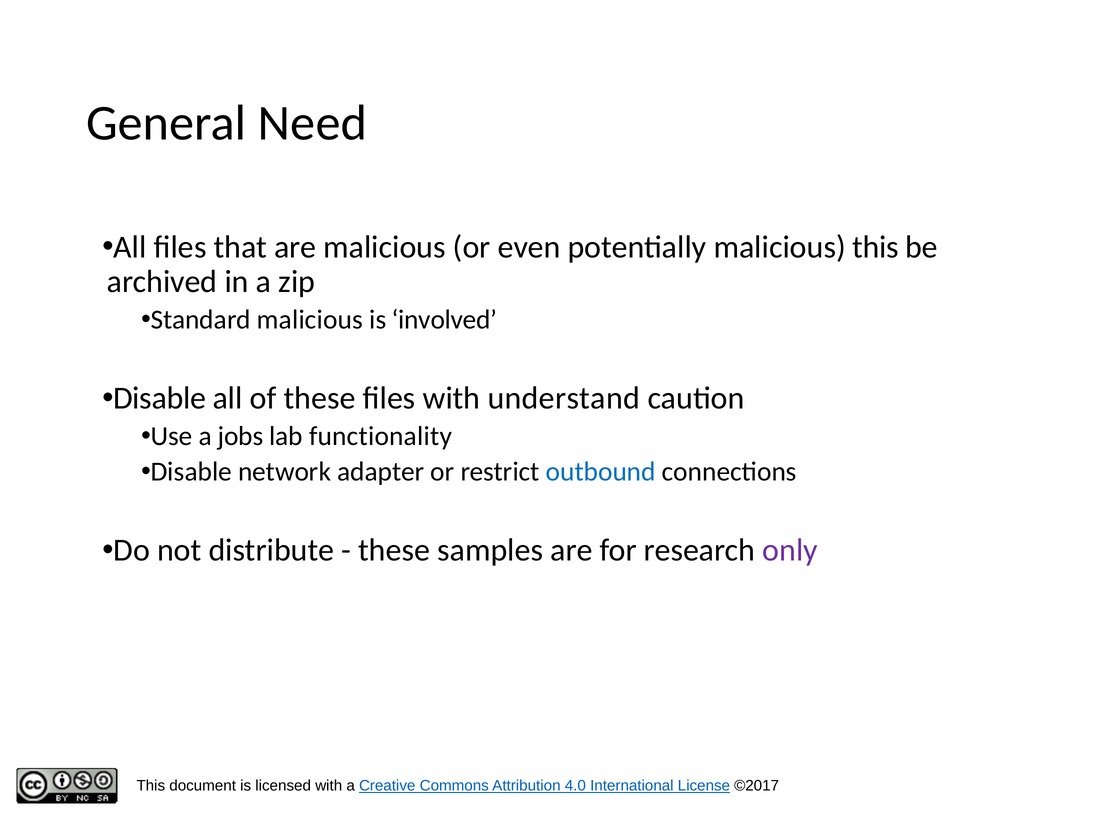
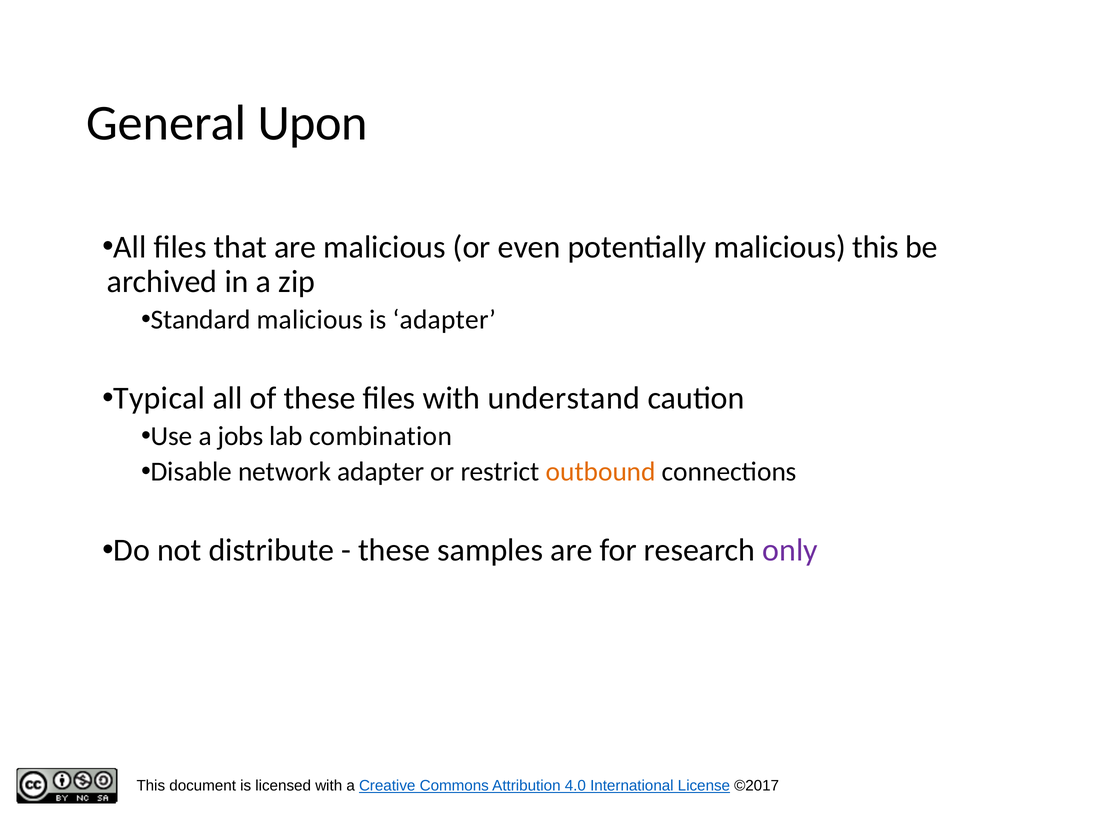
Need: Need -> Upon (313, 123)
is involved: involved -> adapter (444, 319)
Disable: Disable -> Typical (159, 398)
functionality: functionality -> combination (381, 436)
outbound colour: blue -> orange (601, 471)
